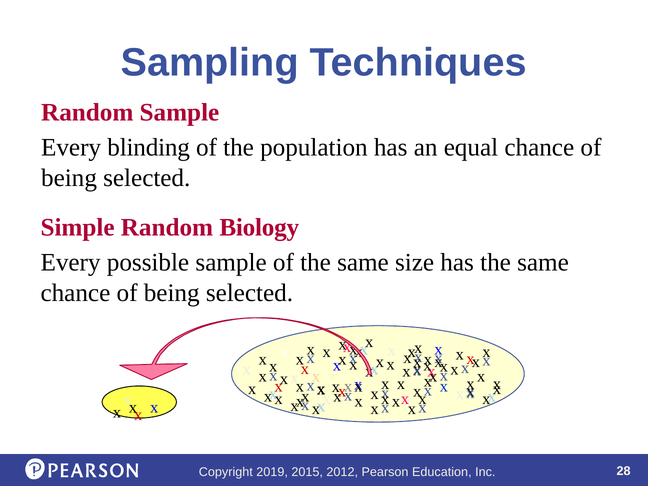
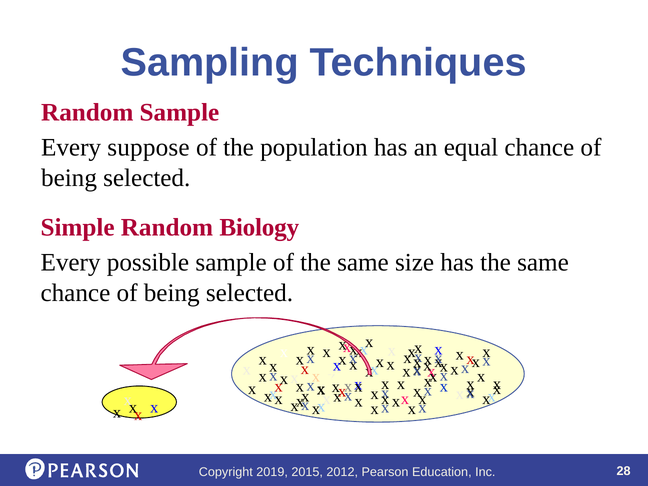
blinding: blinding -> suppose (148, 148)
